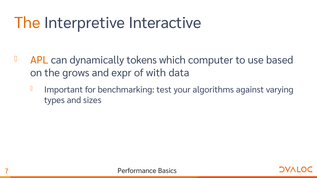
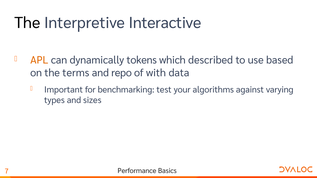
The colour: orange -> black (27, 23)
computer: computer -> described (211, 60)
grows: grows -> terms (76, 73)
expr: expr -> repo (122, 73)
